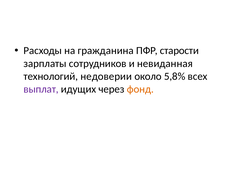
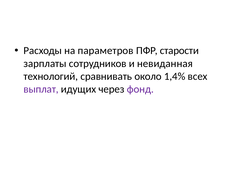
гражданина: гражданина -> параметров (106, 51)
недоверии: недоверии -> сравнивать (106, 77)
5,8%: 5,8% -> 1,4% (175, 77)
фонд colour: orange -> purple (140, 89)
